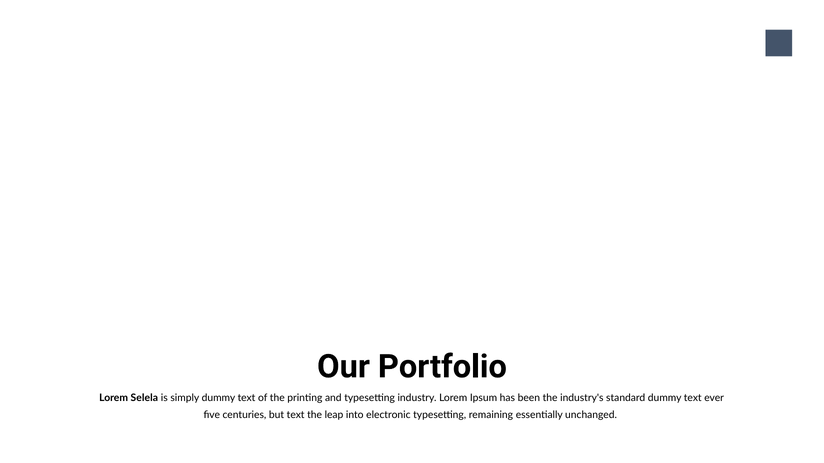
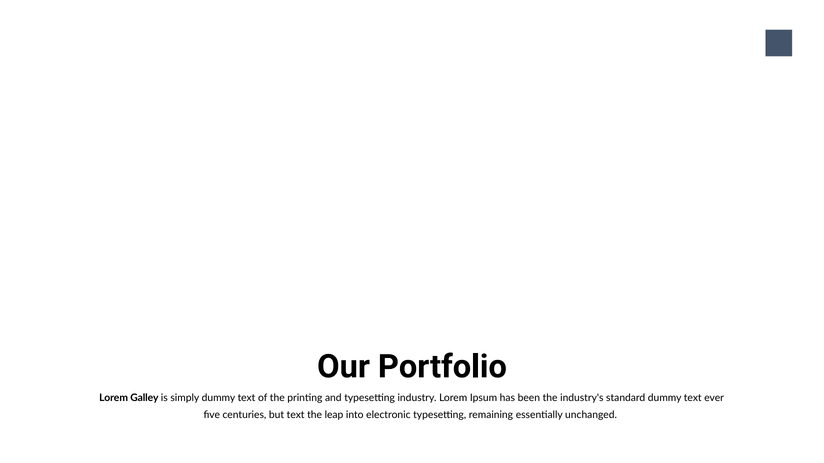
Selela: Selela -> Galley (144, 398)
